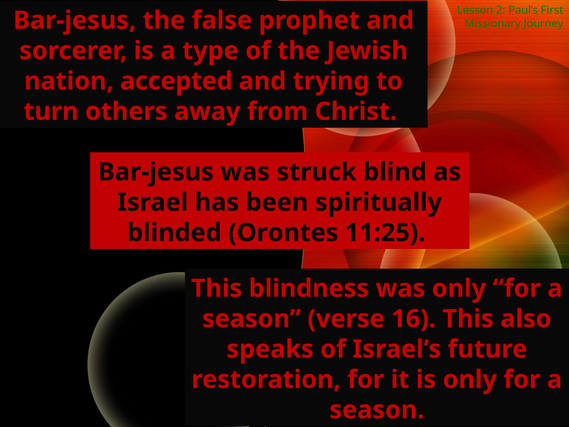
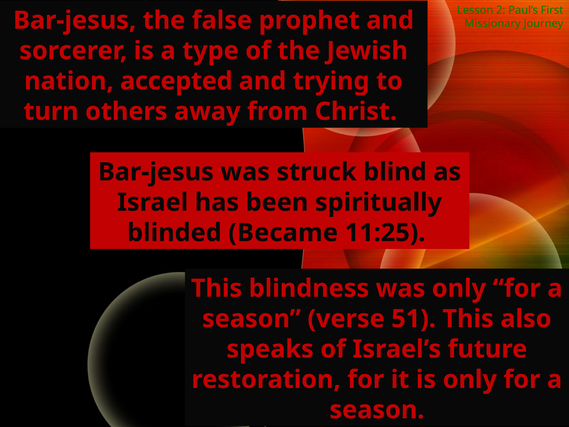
Orontes: Orontes -> Became (283, 233)
16: 16 -> 51 (414, 319)
